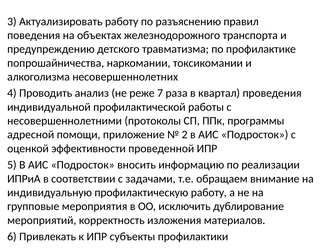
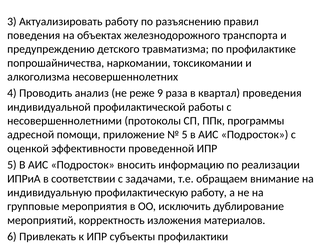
7: 7 -> 9 (160, 93)
2: 2 -> 5 (185, 135)
